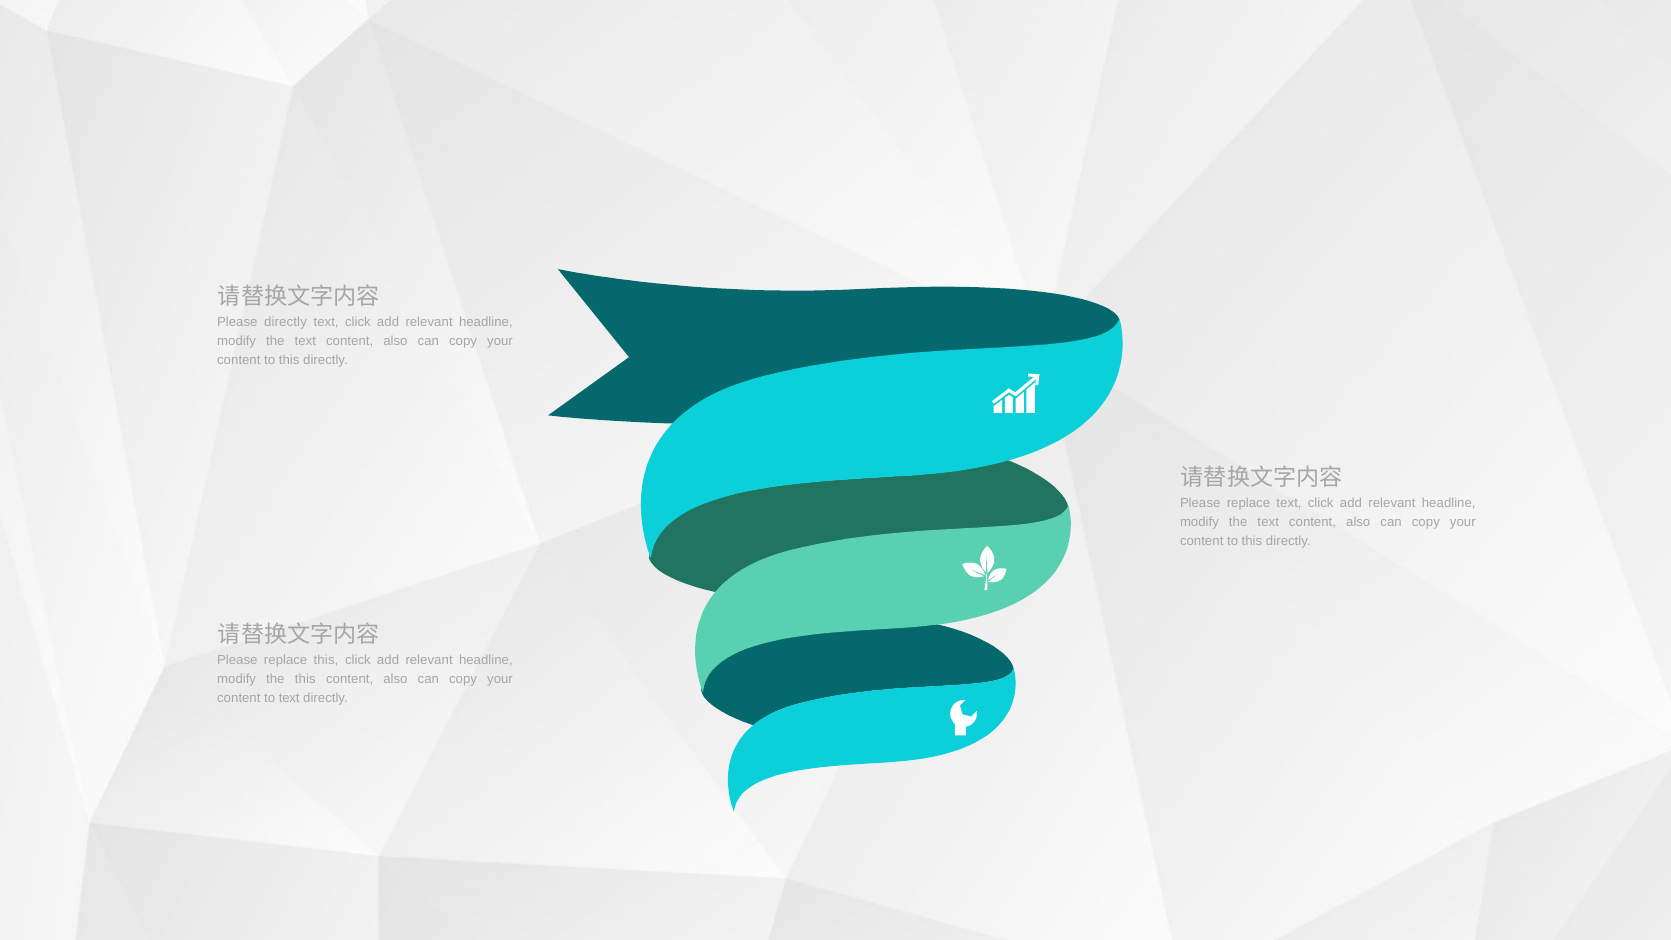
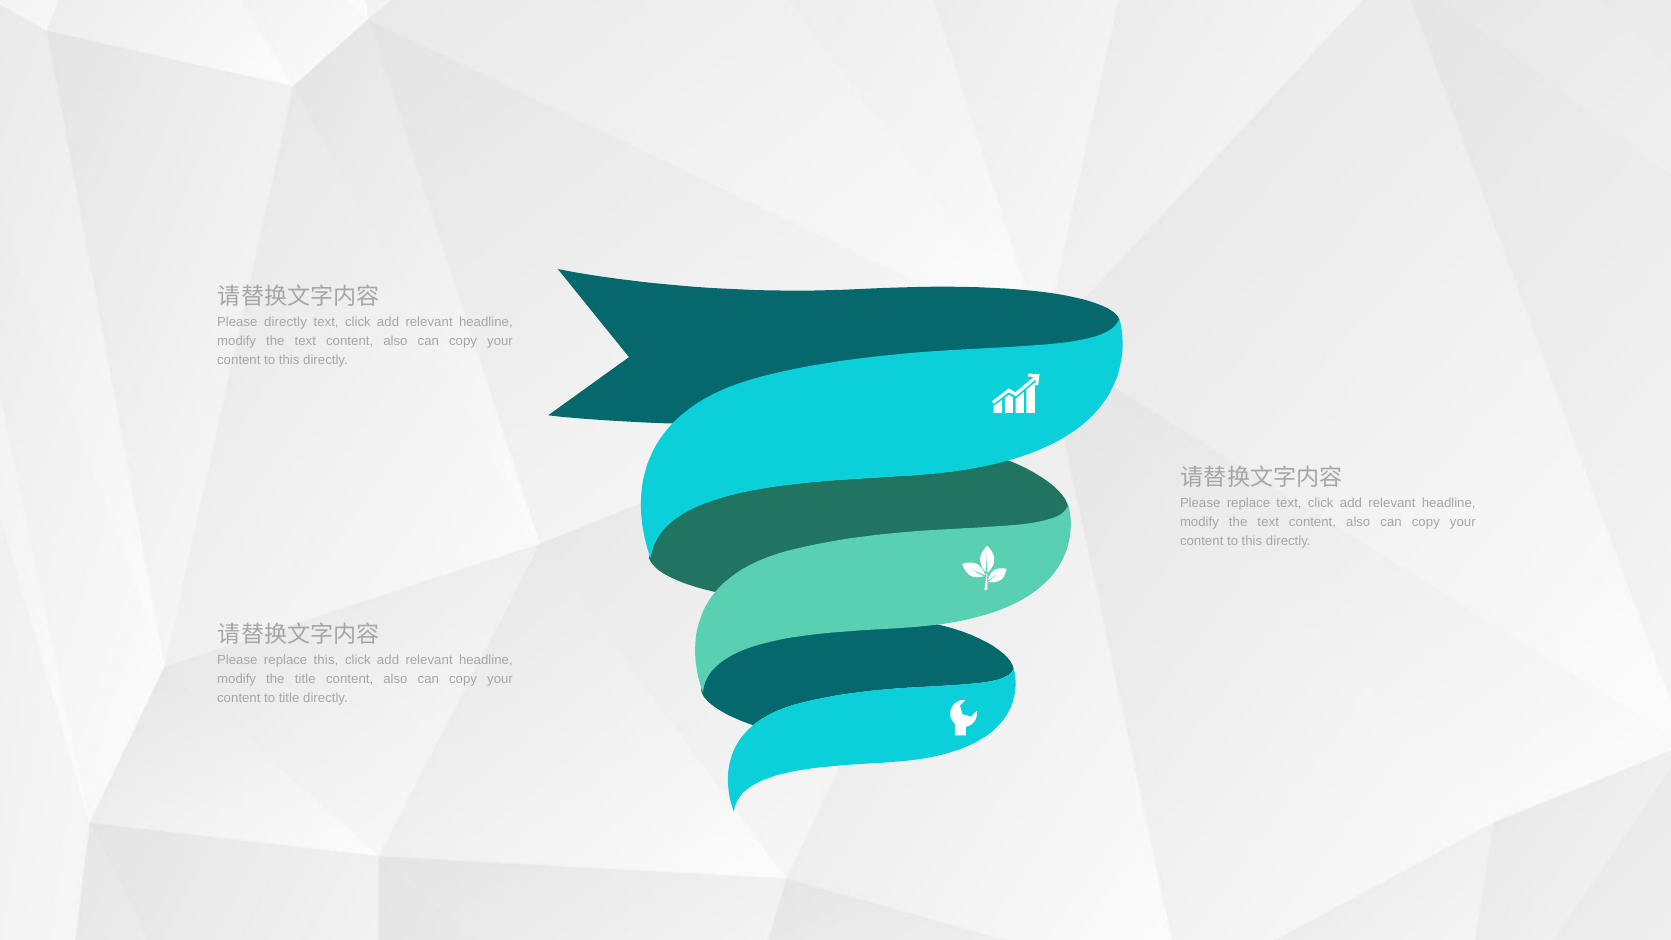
the this: this -> title (305, 680)
to text: text -> title (289, 698)
